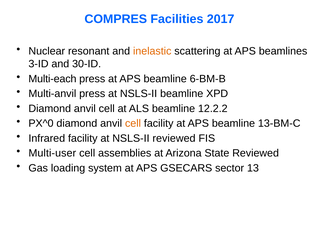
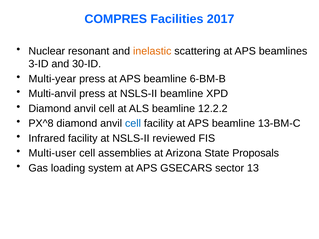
Multi-each: Multi-each -> Multi-year (52, 79)
PX^0: PX^0 -> PX^8 (41, 124)
cell colour: orange -> blue (133, 124)
State Reviewed: Reviewed -> Proposals (256, 153)
